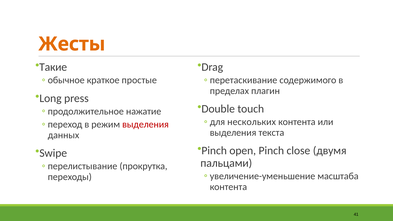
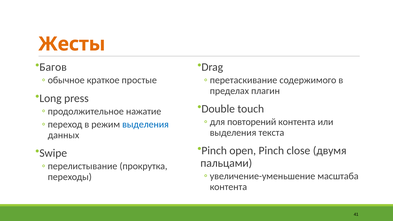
Такие: Такие -> Багов (53, 67)
нескольких: нескольких -> повторений (252, 122)
выделения colour: red -> blue (145, 124)
